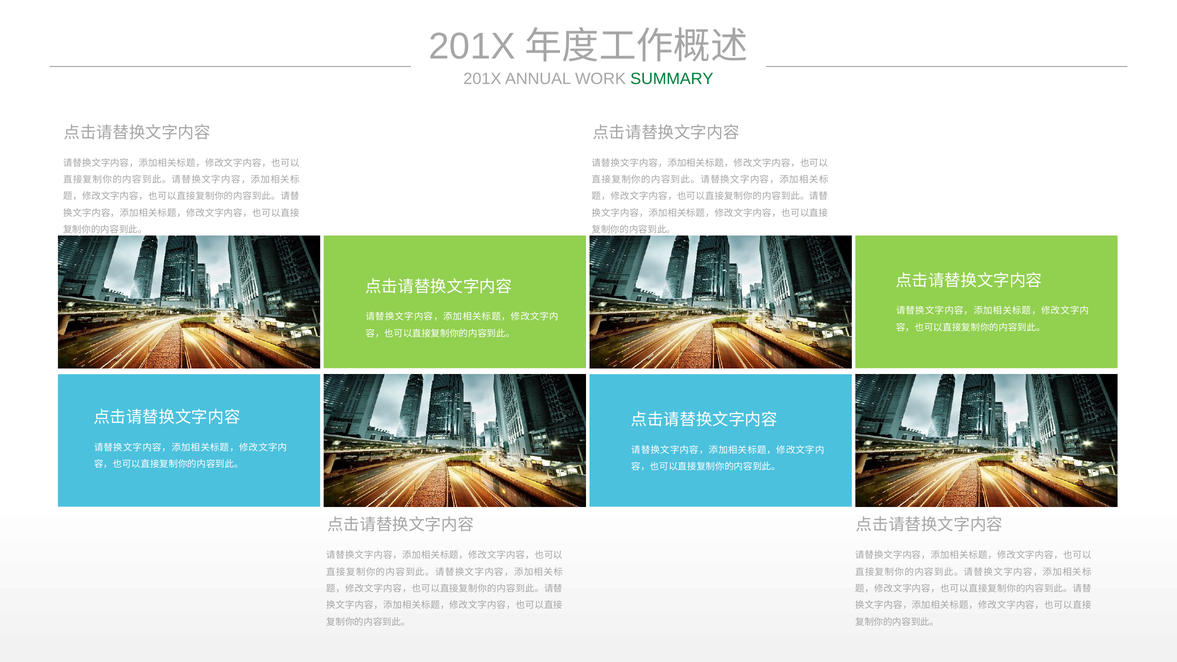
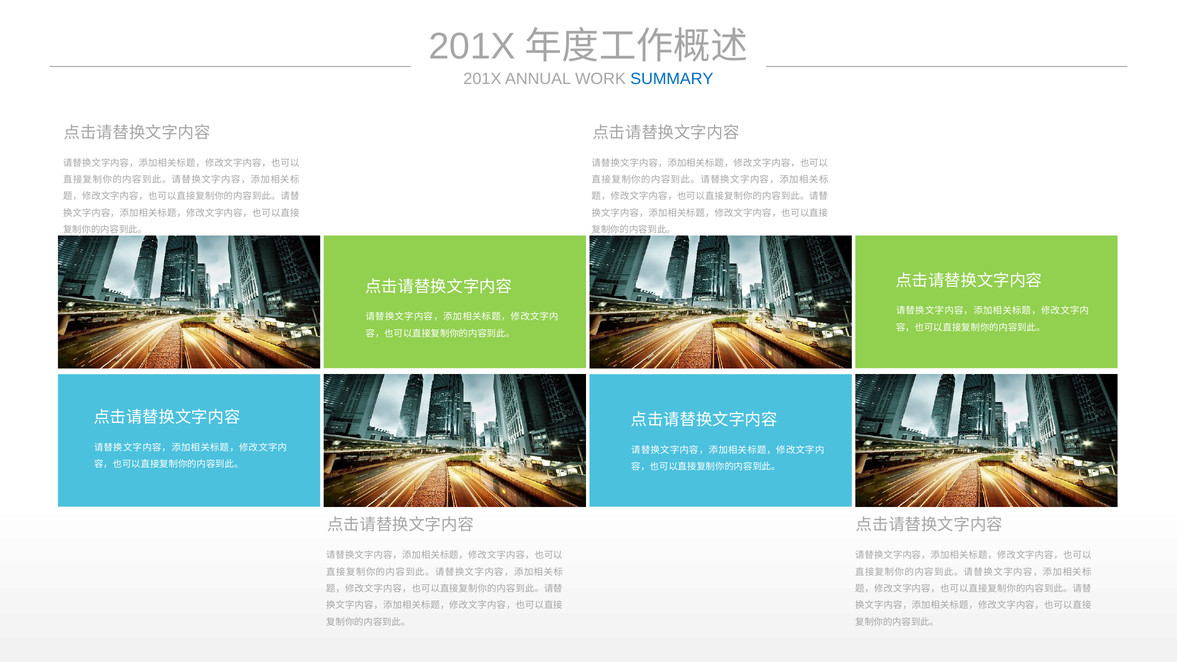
SUMMARY colour: green -> blue (672, 79)
